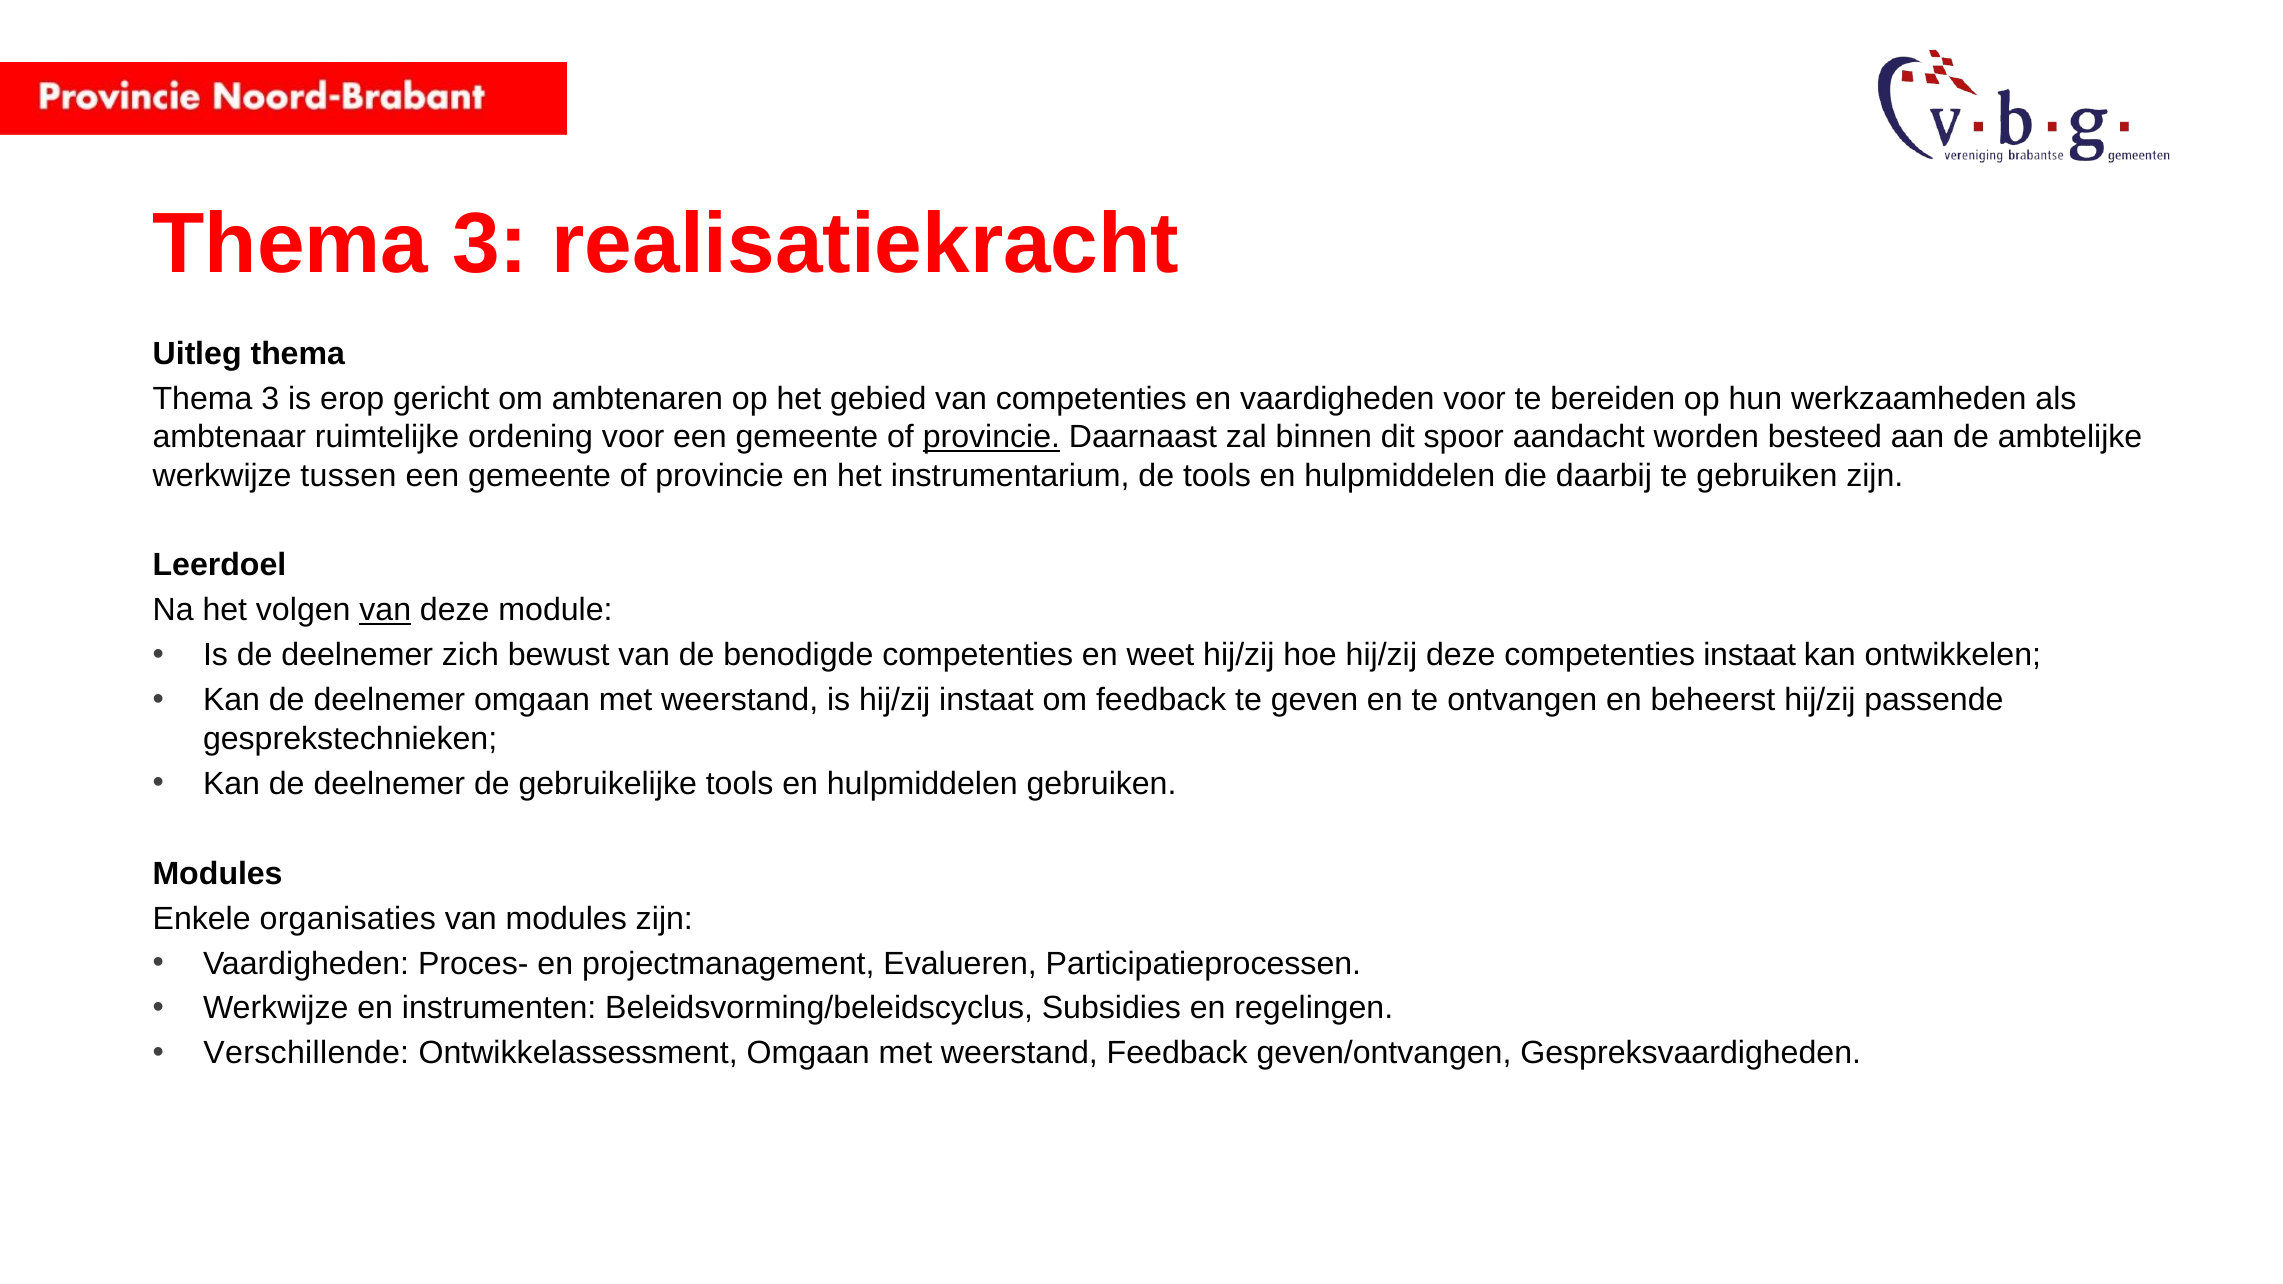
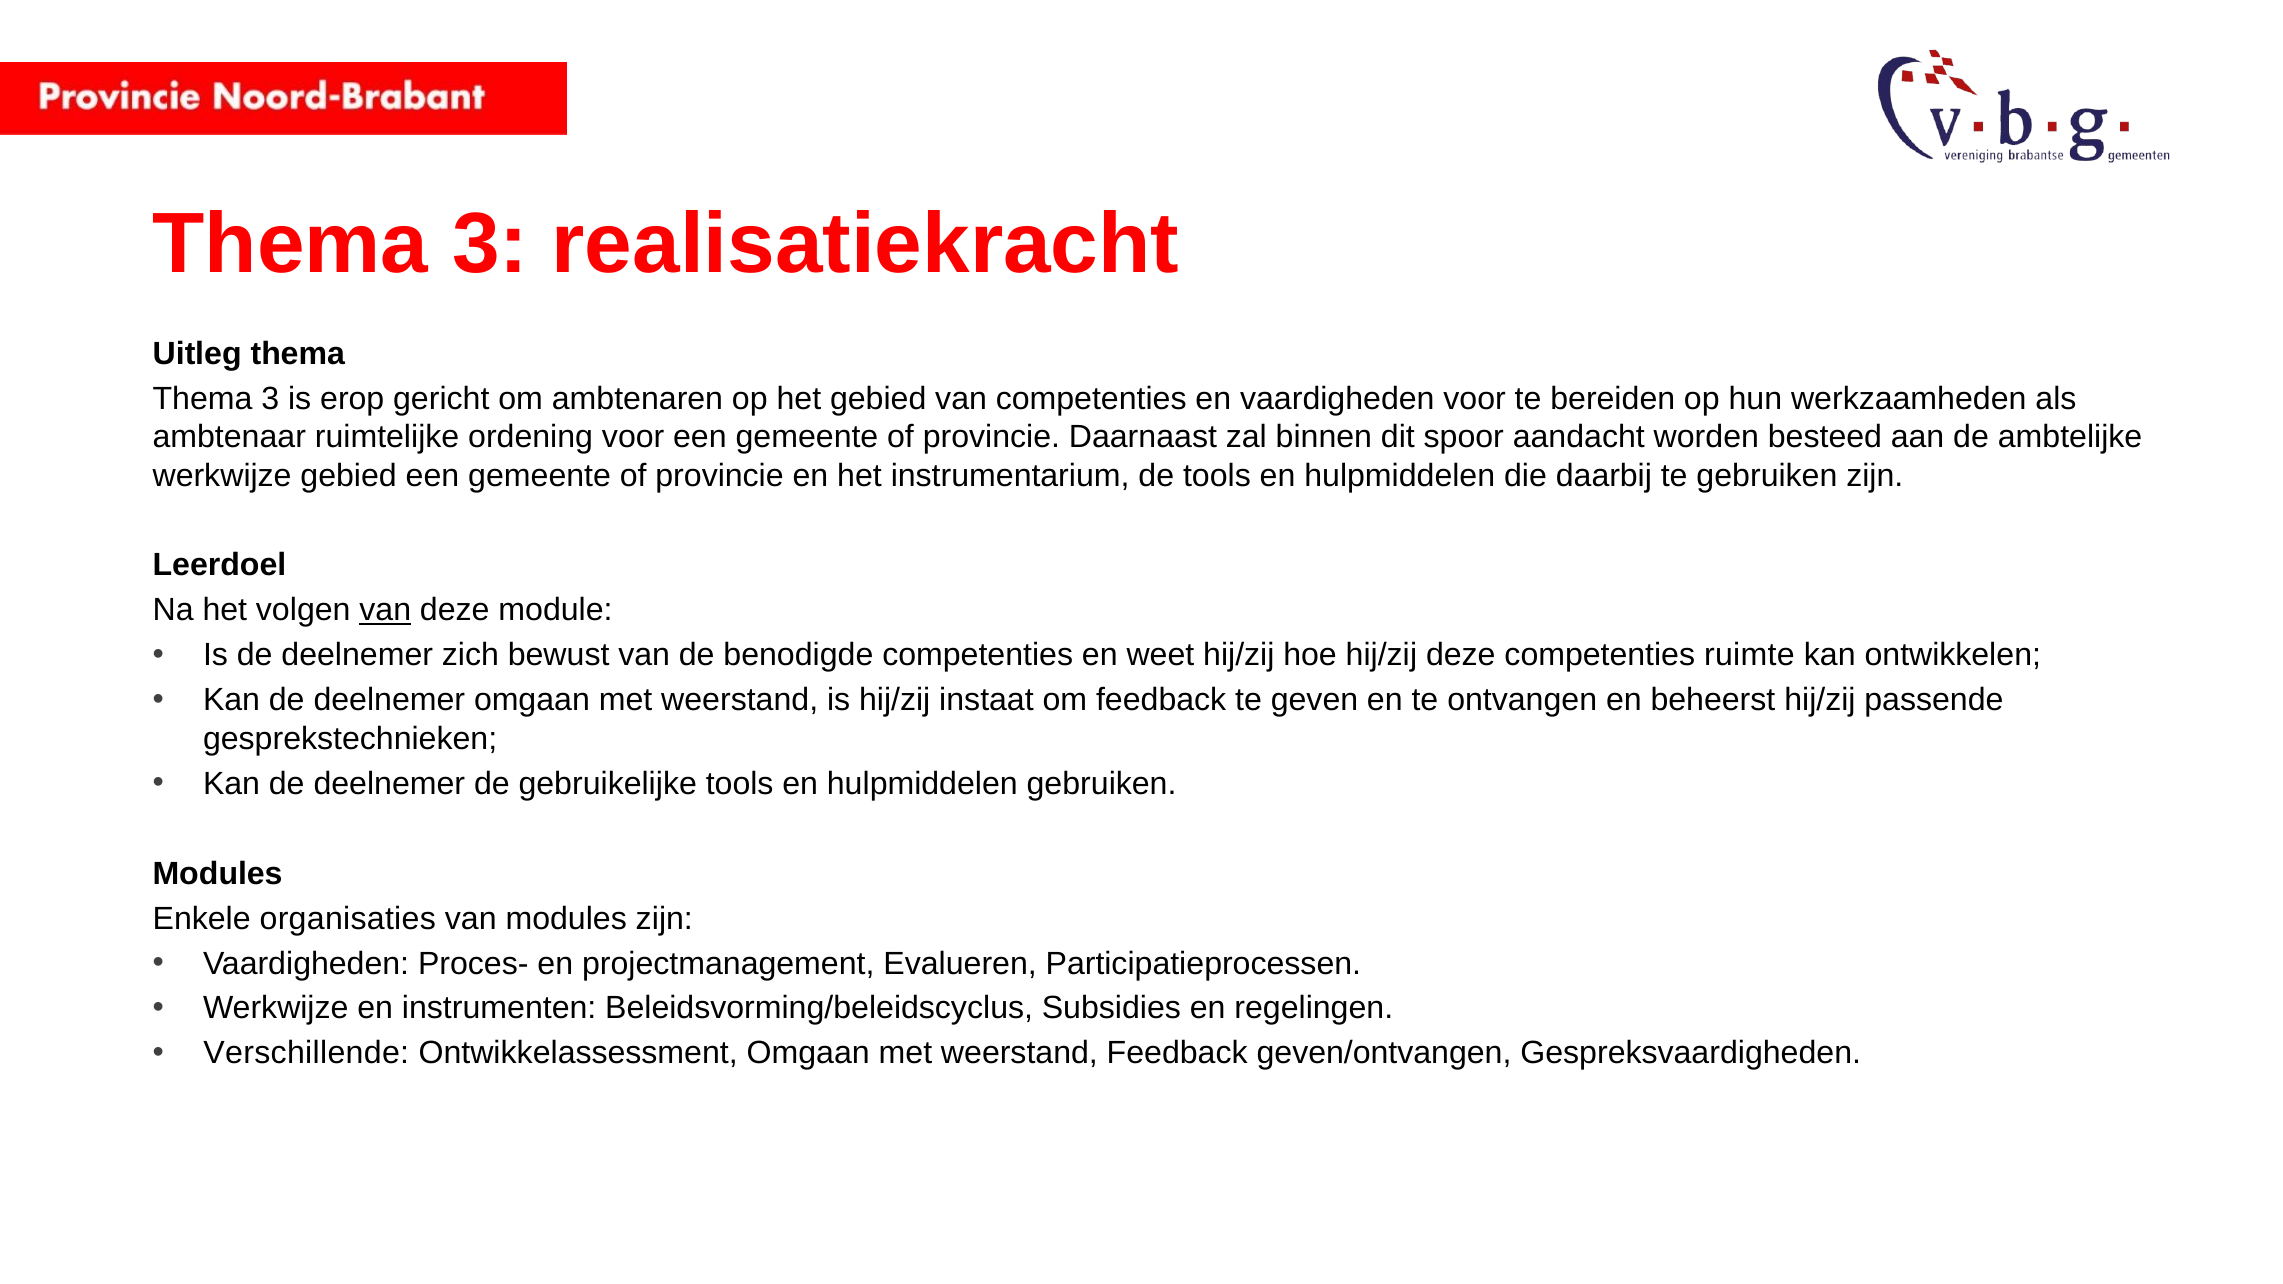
provincie underline: present -> none (991, 437)
werkwijze tussen: tussen -> gebied (349, 476)
competenties instaat: instaat -> ruimte (1749, 655)
